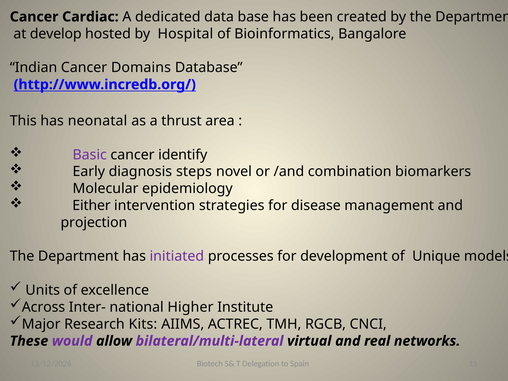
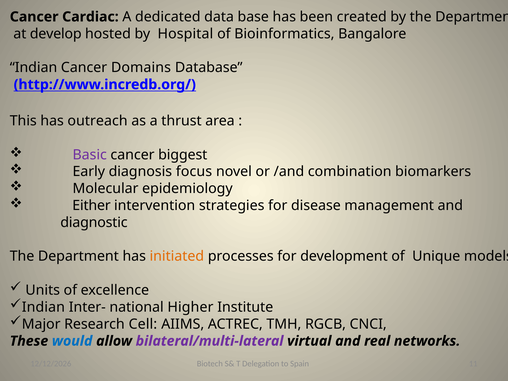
neonatal: neonatal -> outreach (98, 121)
identify: identify -> biggest (183, 155)
steps: steps -> focus (194, 172)
projection: projection -> diagnostic (94, 222)
initiated colour: purple -> orange (177, 256)
Across: Across -> Indian (43, 307)
Kits: Kits -> Cell (143, 324)
would colour: purple -> blue (72, 341)
